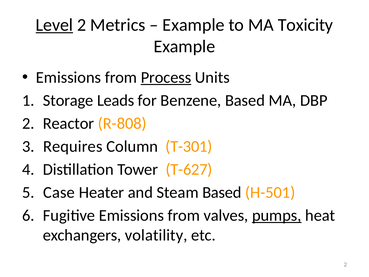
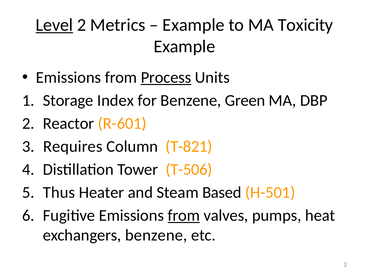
Leads: Leads -> Index (116, 100)
Benzene Based: Based -> Green (245, 100)
R-808: R-808 -> R-601 (122, 123)
T-301: T-301 -> T-821 (189, 146)
T-627: T-627 -> T-506 (189, 169)
Case: Case -> Thus (59, 192)
from underline: none -> present (184, 215)
pumps underline: present -> none (277, 215)
exchangers volatility: volatility -> benzene (156, 235)
